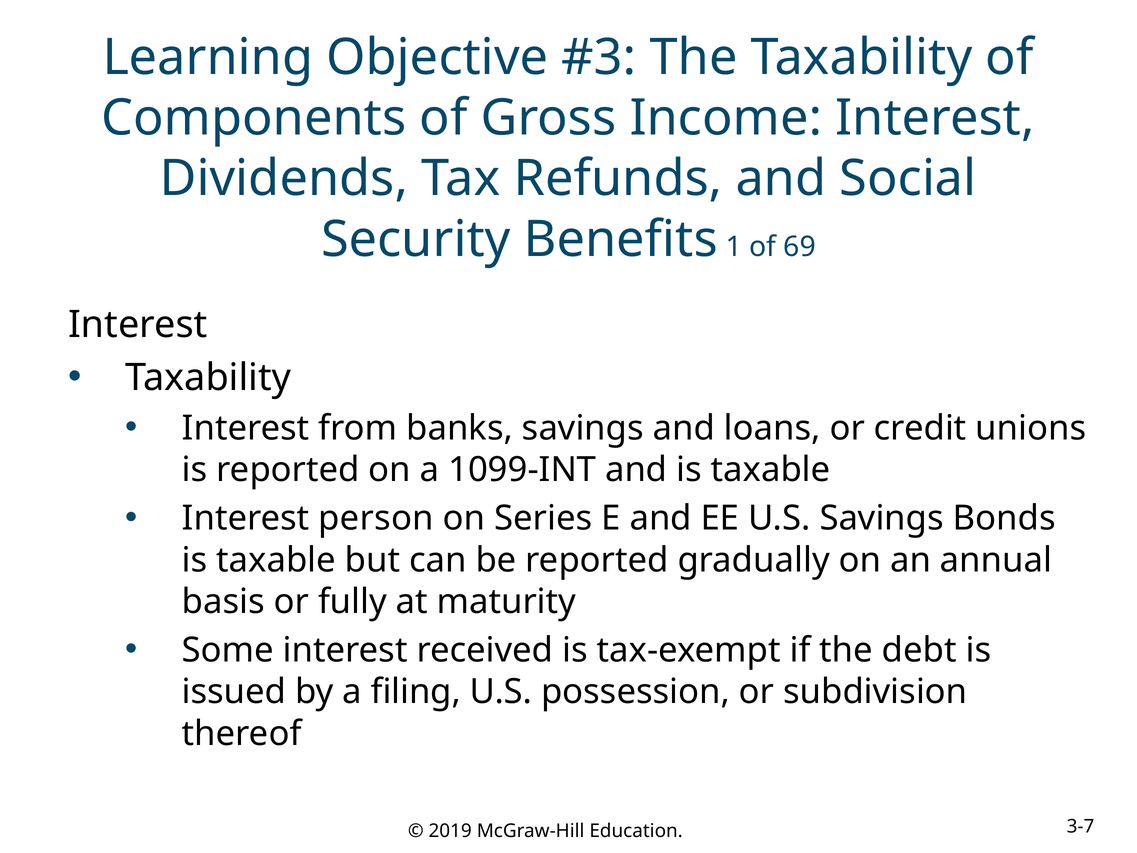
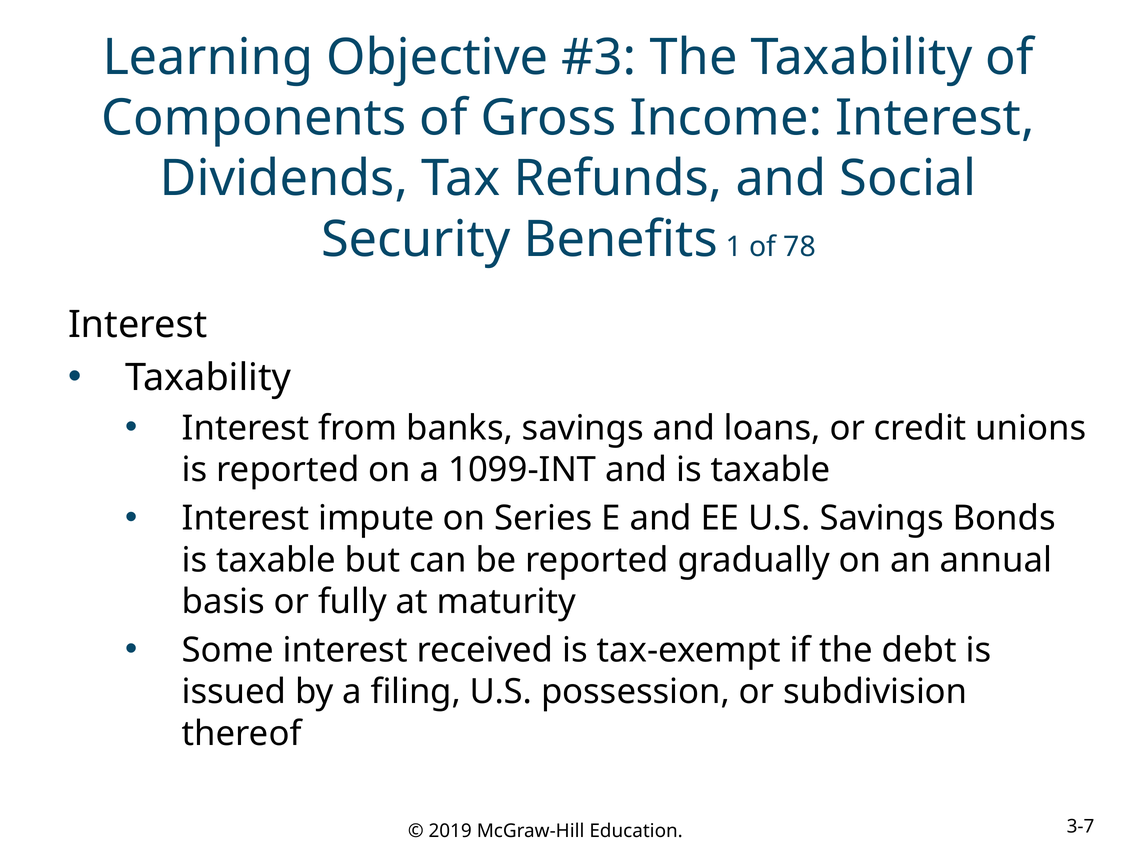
69: 69 -> 78 (800, 247)
person: person -> impute (376, 518)
